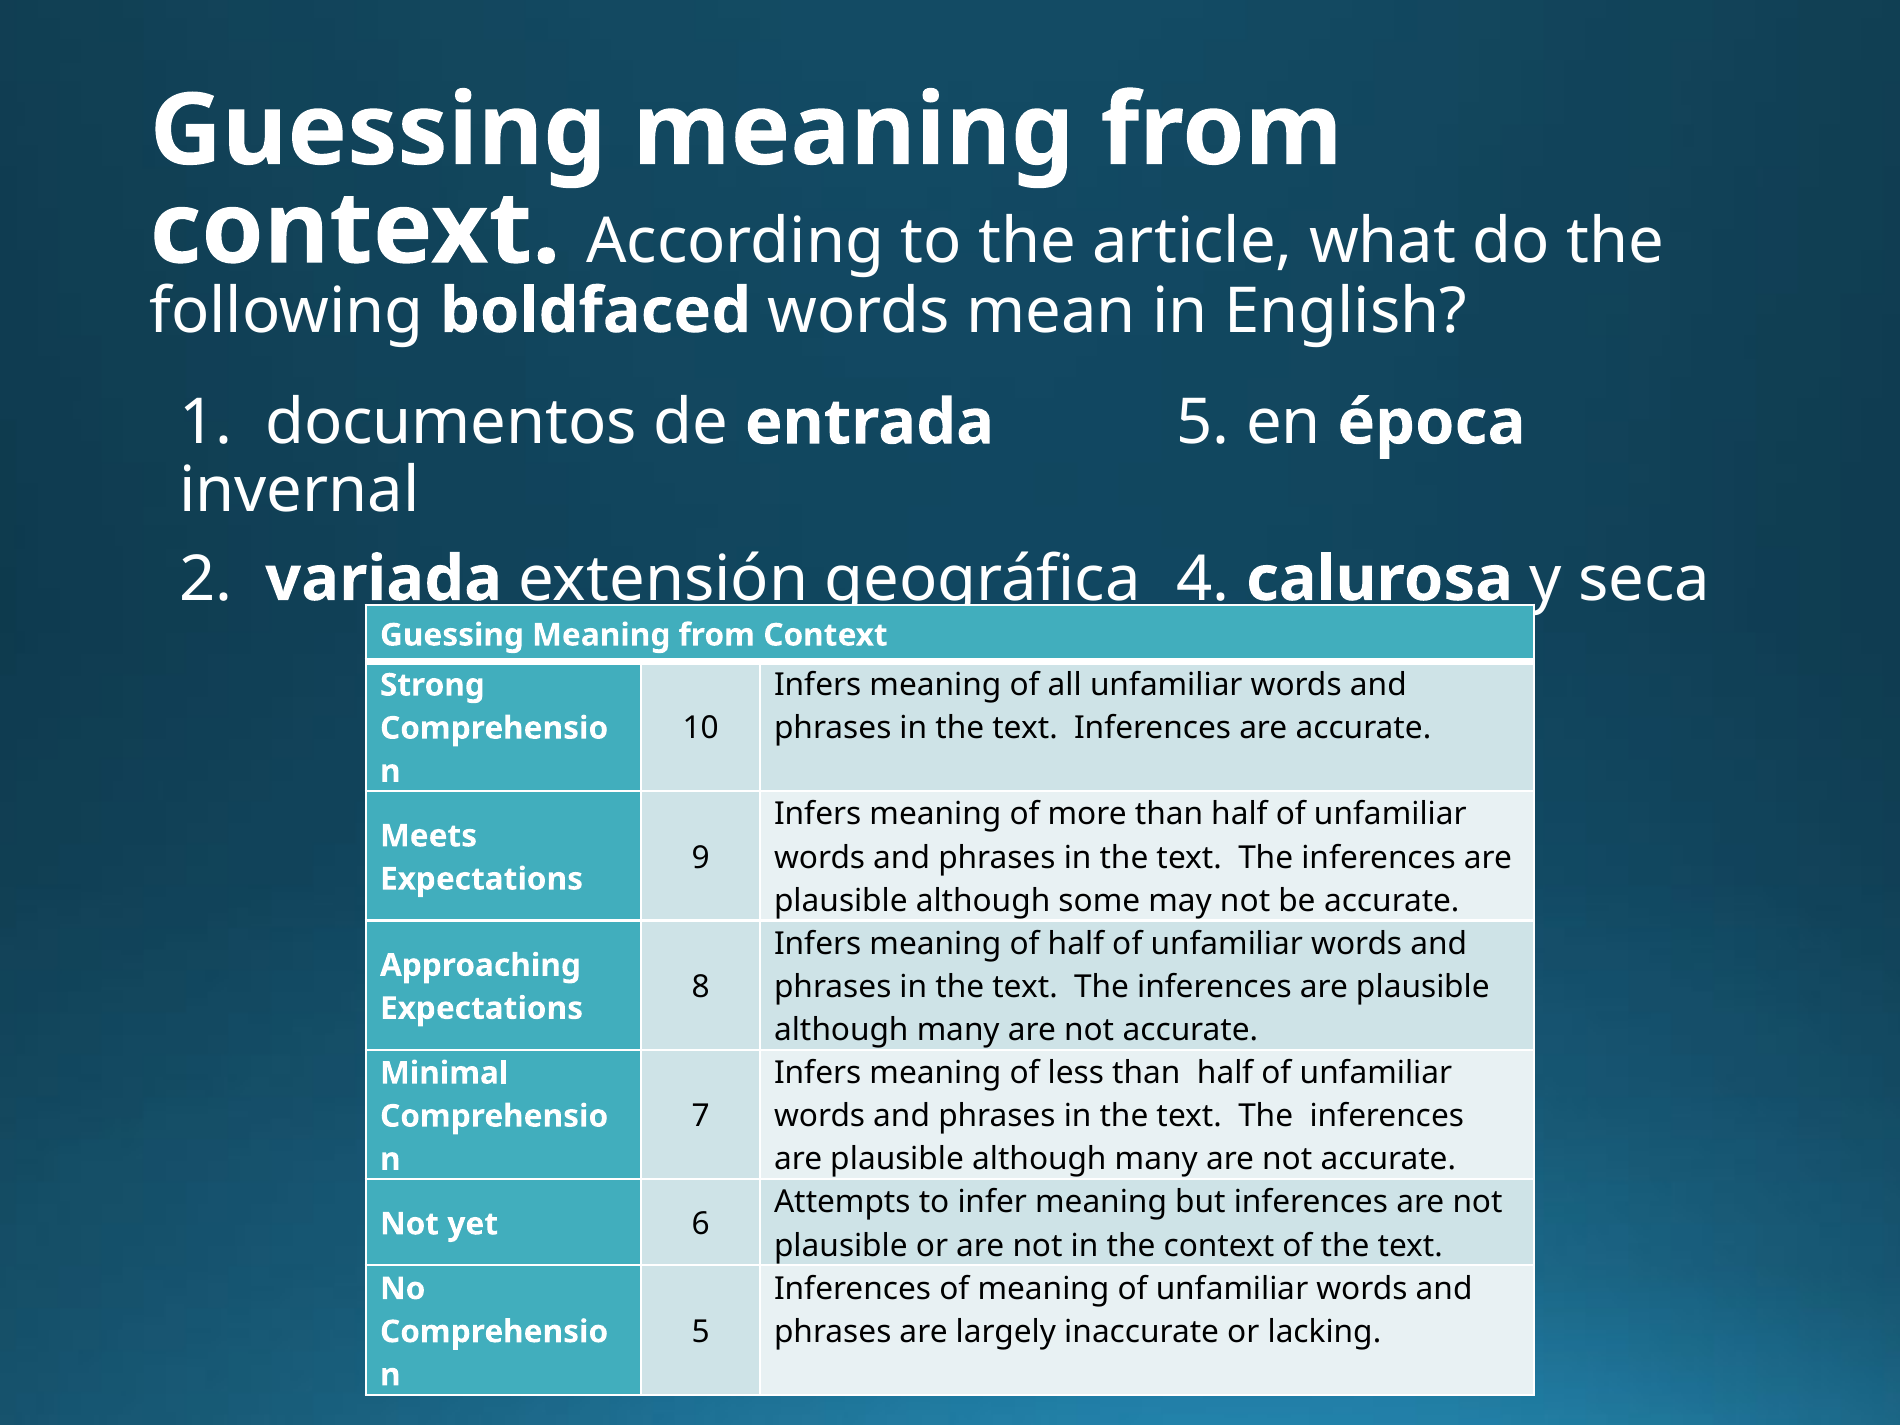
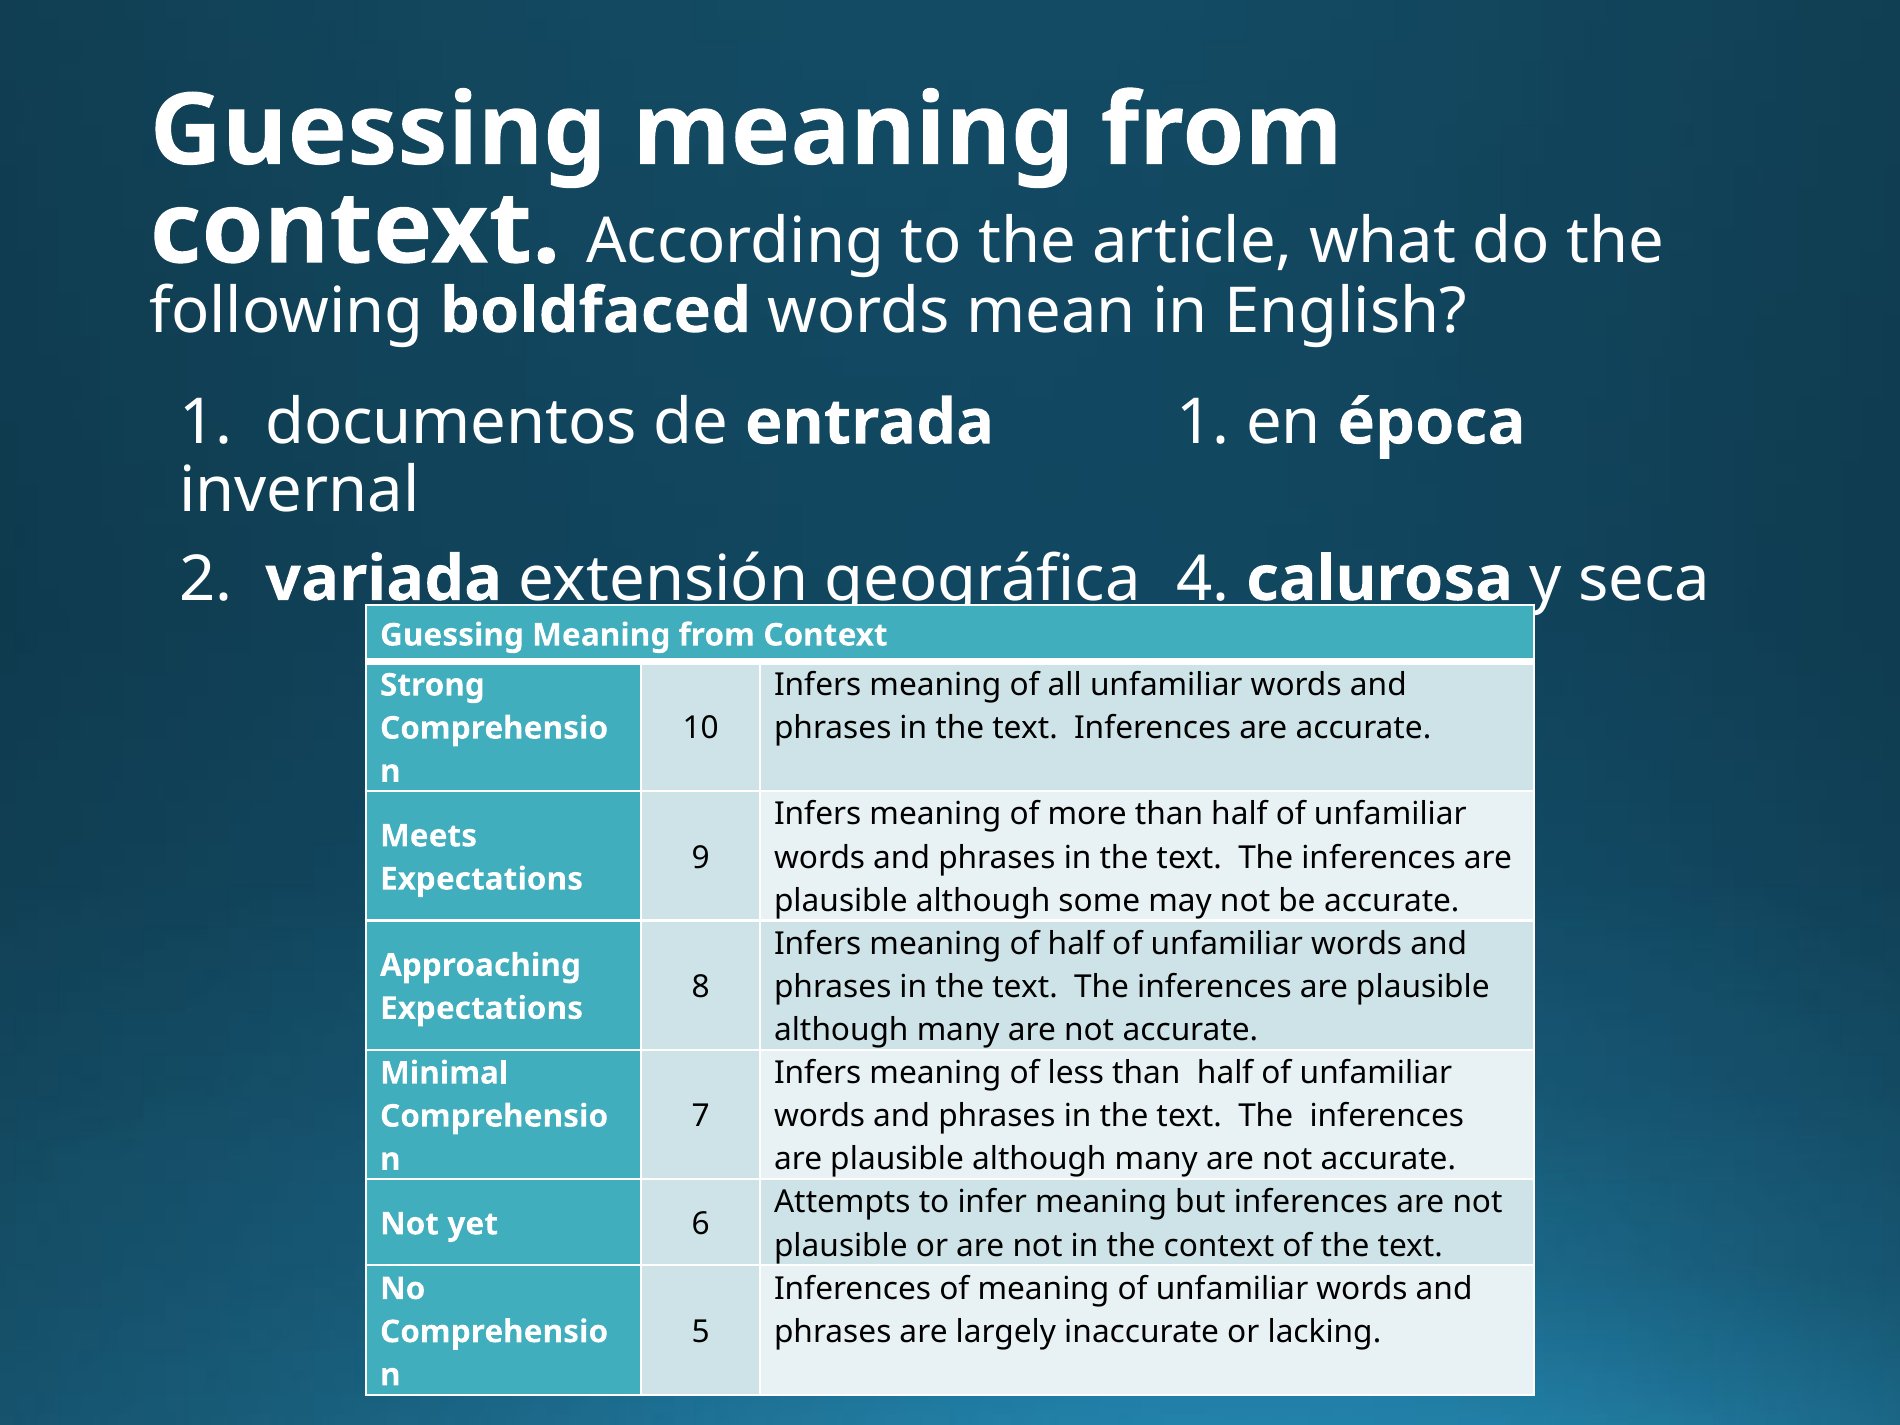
entrada 5: 5 -> 1 (1203, 423)
